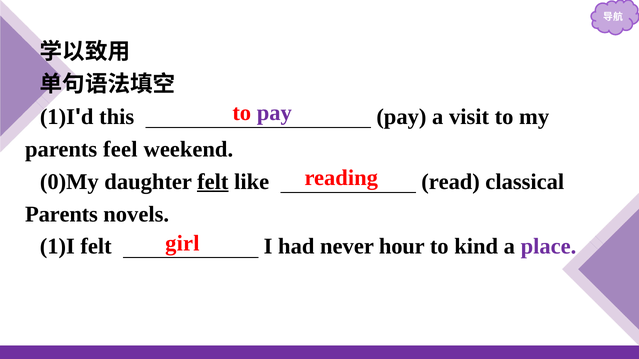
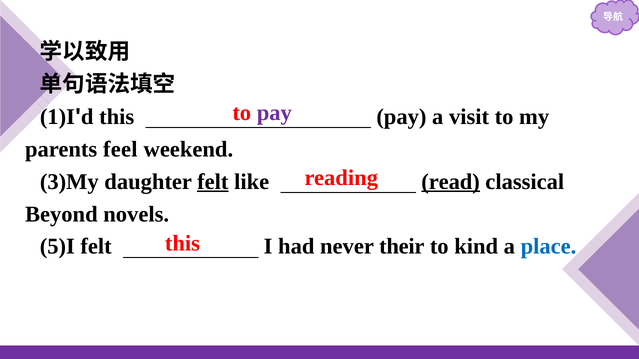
0)My: 0)My -> 3)My (69, 182)
read underline: none -> present (451, 182)
Parents: Parents -> Beyond (61, 214)
girl: girl -> this (182, 243)
1)I: 1)I -> 5)I (57, 247)
hour: hour -> their (402, 247)
place colour: purple -> blue (548, 247)
